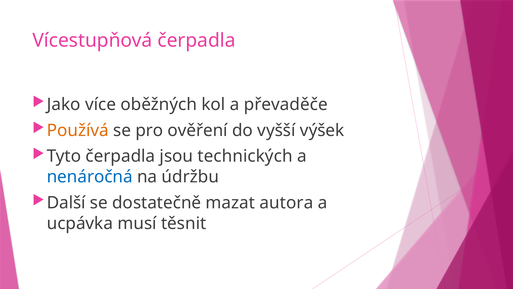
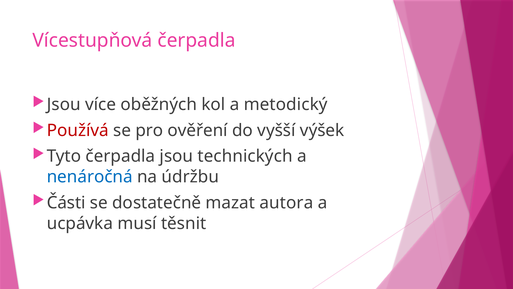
Jako: Jako -> Jsou (64, 104)
převaděče: převaděče -> metodický (286, 104)
Používá colour: orange -> red (78, 130)
Další: Další -> Části (66, 203)
